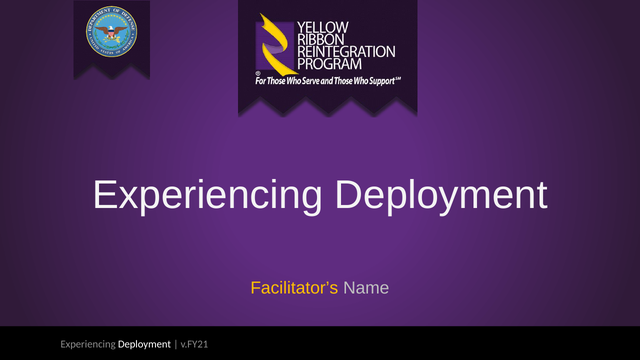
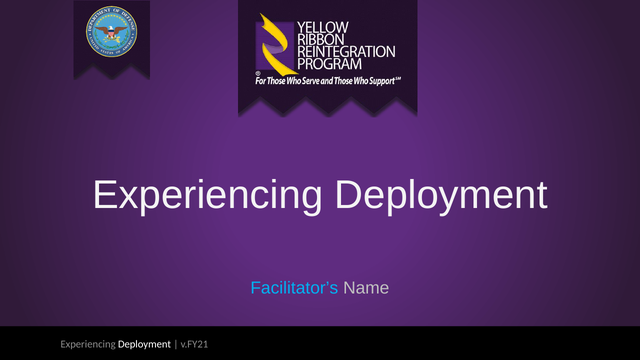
Facilitator’s colour: yellow -> light blue (294, 288)
